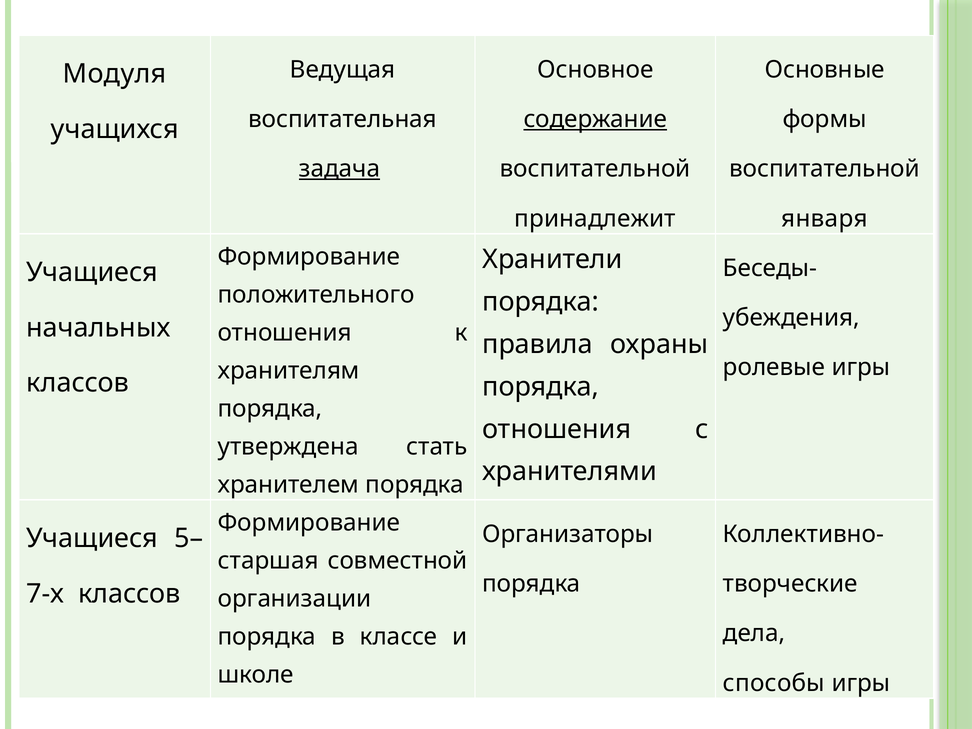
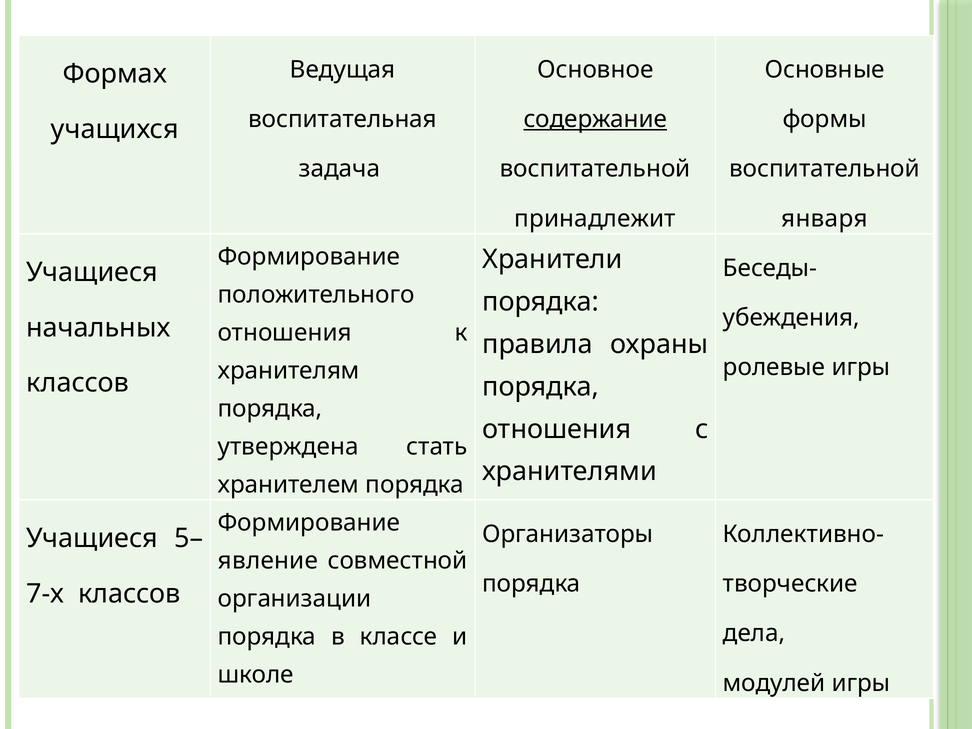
Модуля: Модуля -> Формах (115, 74)
задача underline: present -> none (340, 169)
старшая: старшая -> явление (268, 561)
способы: способы -> модулей (774, 683)
